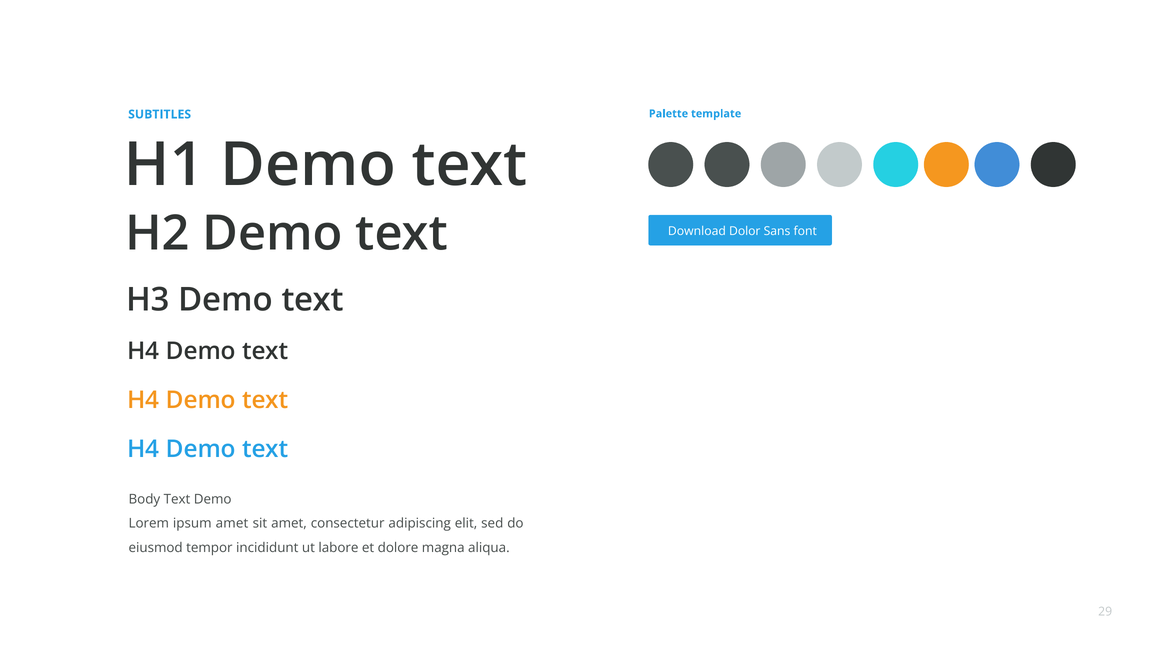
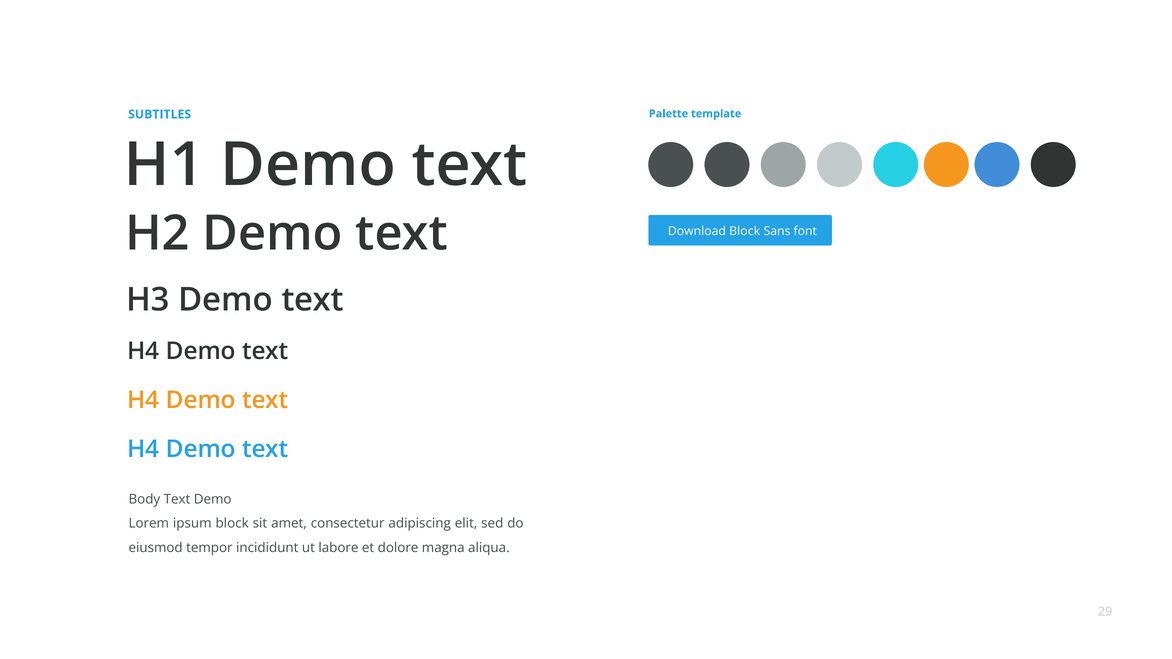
Download Dolor: Dolor -> Block (745, 231)
ipsum amet: amet -> block (232, 524)
